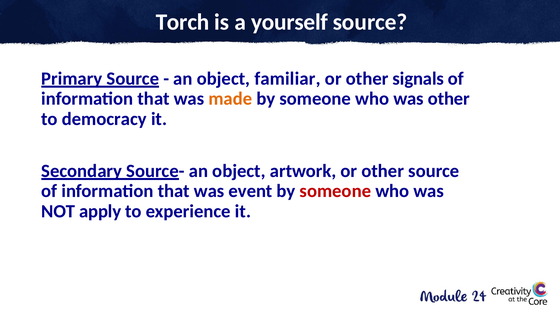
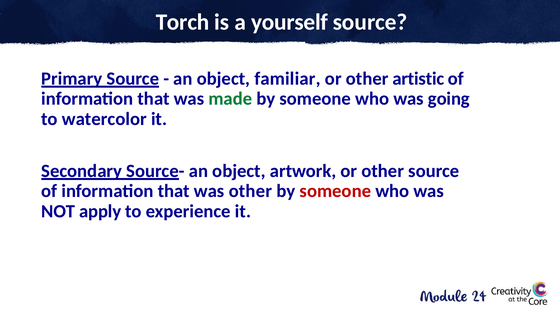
signals: signals -> artistic (418, 79)
made colour: orange -> green (230, 99)
was other: other -> going (449, 99)
democracy: democracy -> watercolor (104, 119)
was event: event -> other (250, 191)
